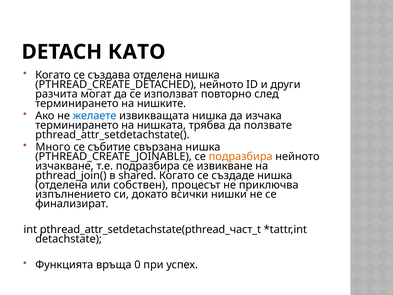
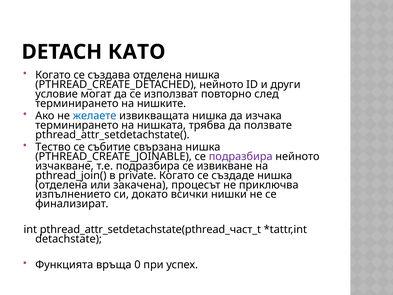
разчита: разчита -> условие (57, 94)
Много: Много -> Тество (53, 147)
подразбира colour: orange -> purple (241, 156)
shared: shared -> private (137, 175)
собствен: собствен -> закачена (141, 185)
